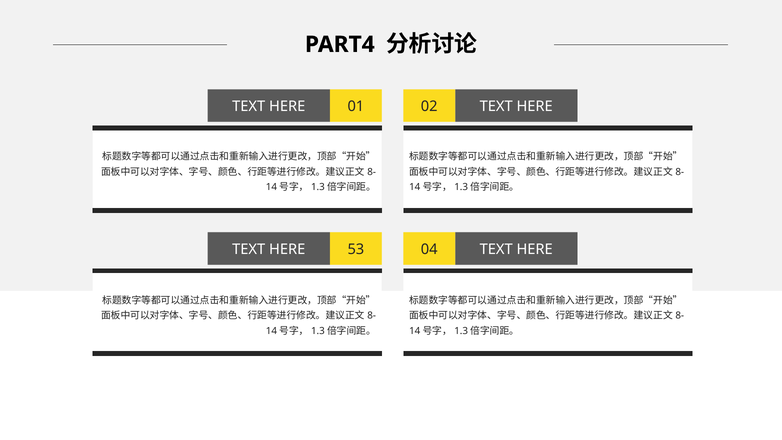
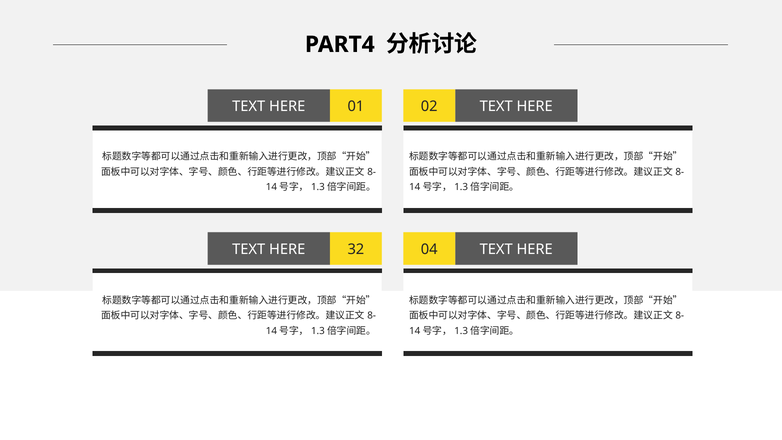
53: 53 -> 32 (356, 249)
